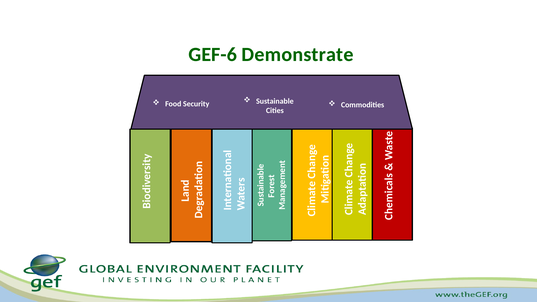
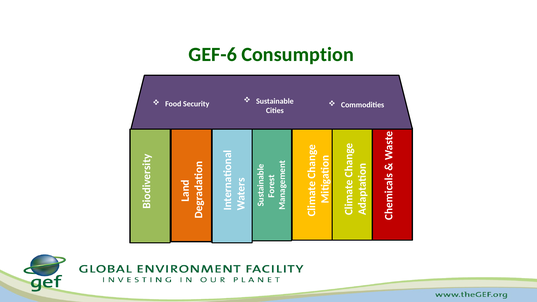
Demonstrate: Demonstrate -> Consumption (298, 54)
